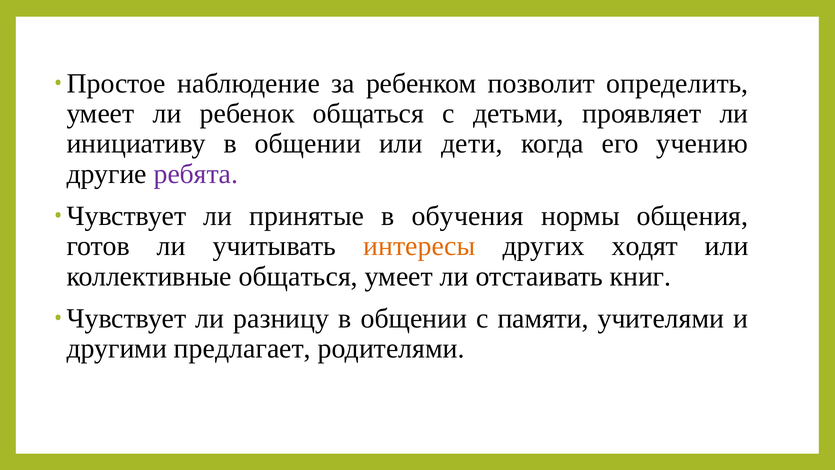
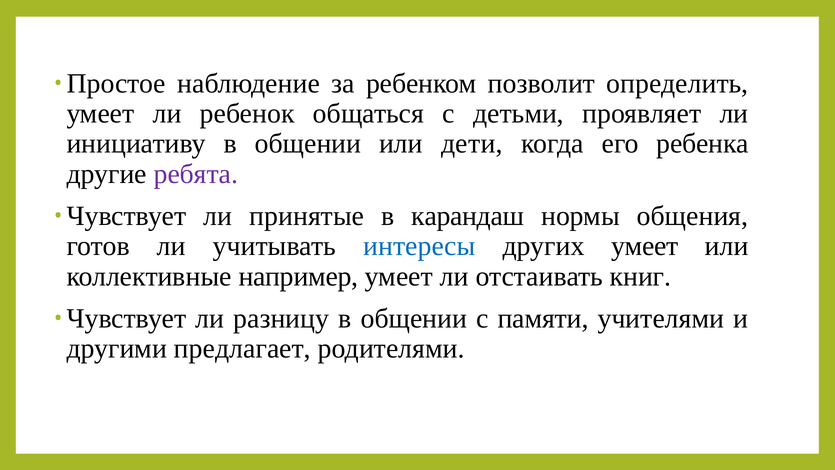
учению: учению -> ребенка (703, 144)
обучения: обучения -> карандаш (468, 216)
интересы colour: orange -> blue (419, 246)
других ходят: ходят -> умеет (645, 246)
коллективные общаться: общаться -> например (298, 276)
